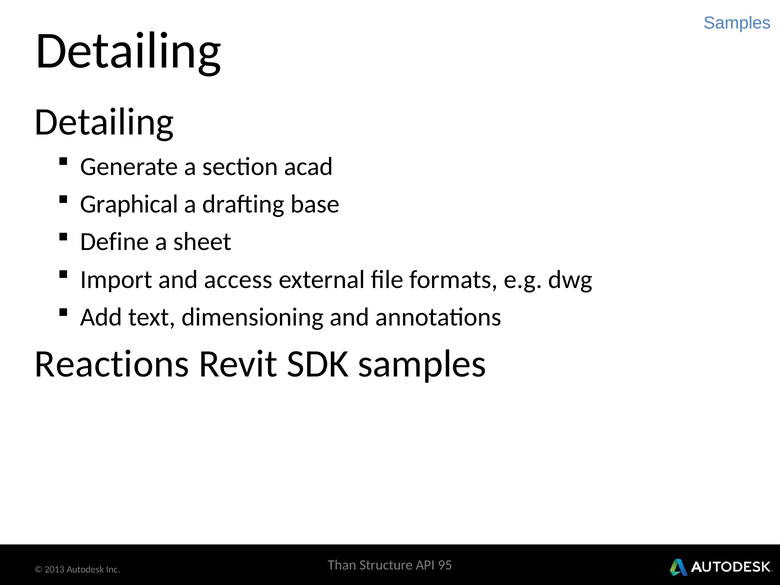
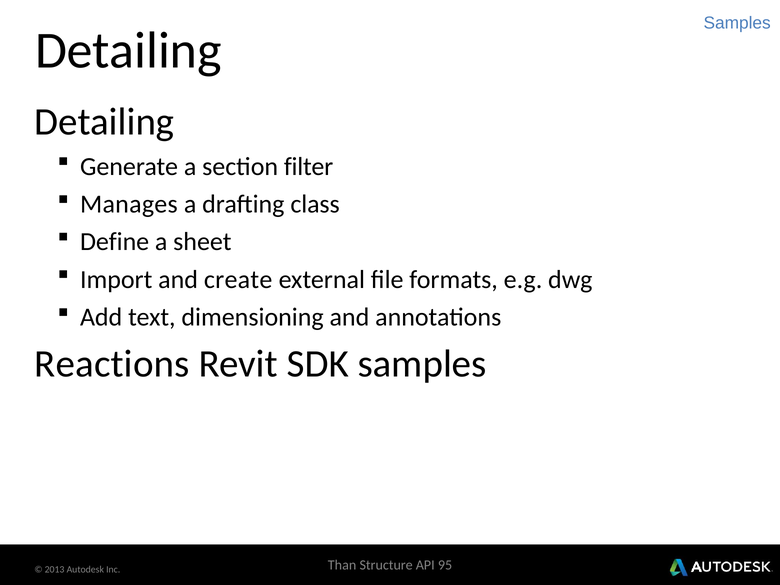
acad: acad -> filter (309, 166)
Graphical: Graphical -> Manages (129, 204)
base: base -> class (315, 204)
access: access -> create (238, 280)
